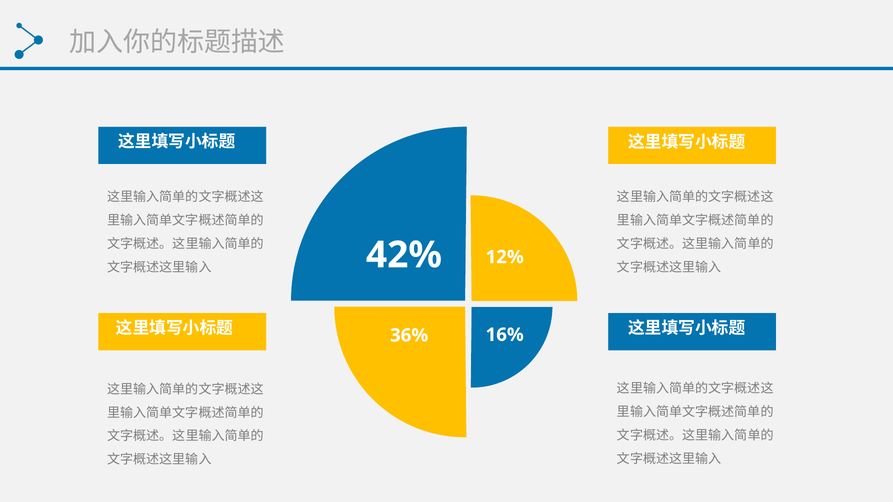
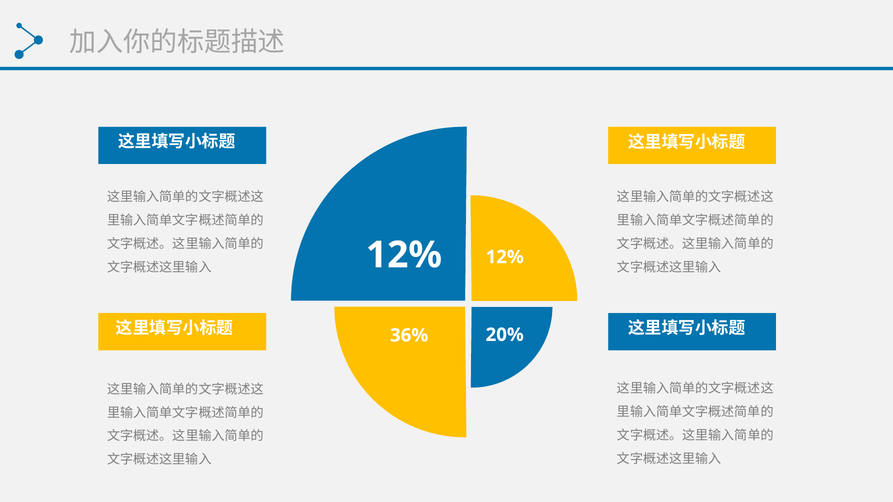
42%: 42% -> 12% (404, 255)
16%: 16% -> 20% (505, 335)
